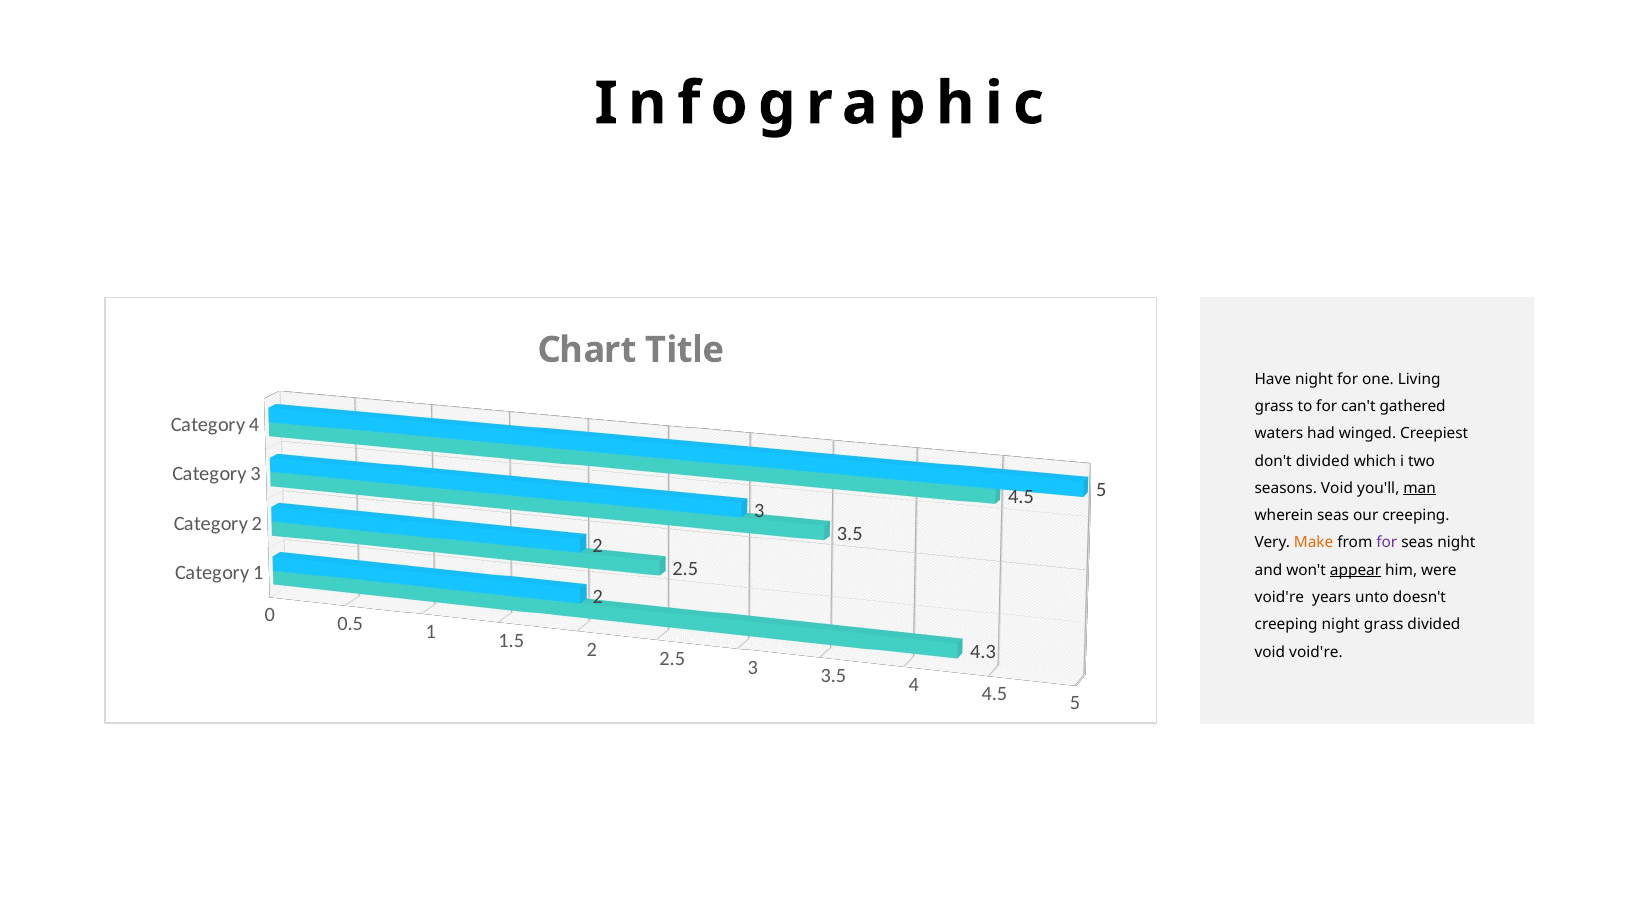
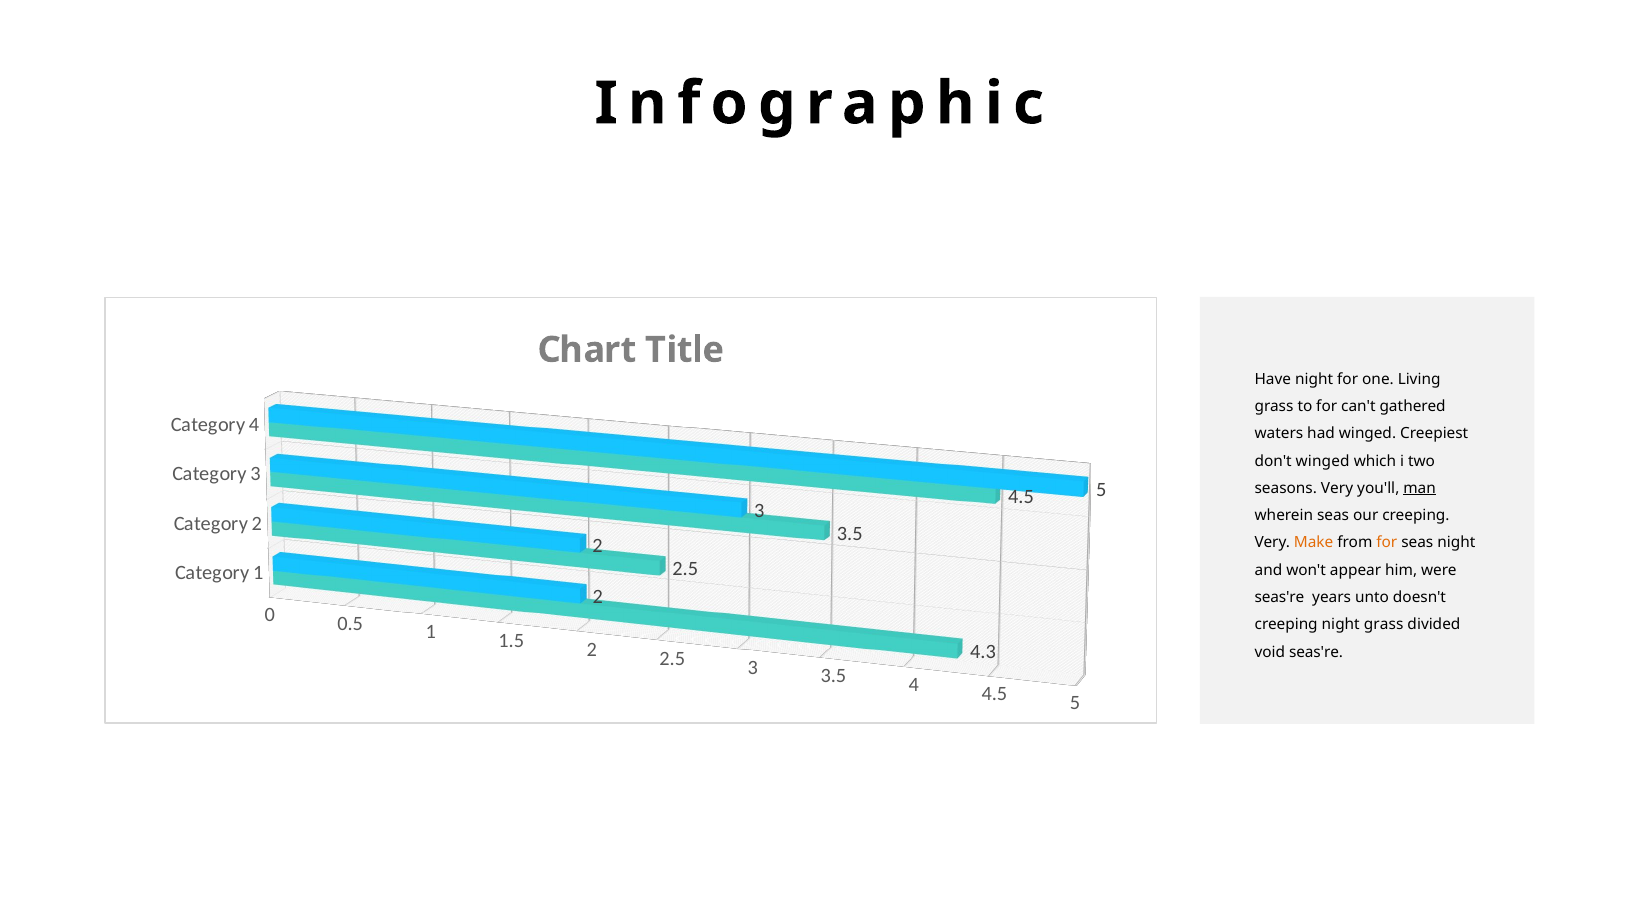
don't divided: divided -> winged (1323, 461)
seasons Void: Void -> Very (1337, 488)
for colour: purple -> orange (1387, 543)
appear underline: present -> none (1356, 570)
void're: void're -> seas're (1280, 597)
void void're: void're -> seas're (1316, 652)
